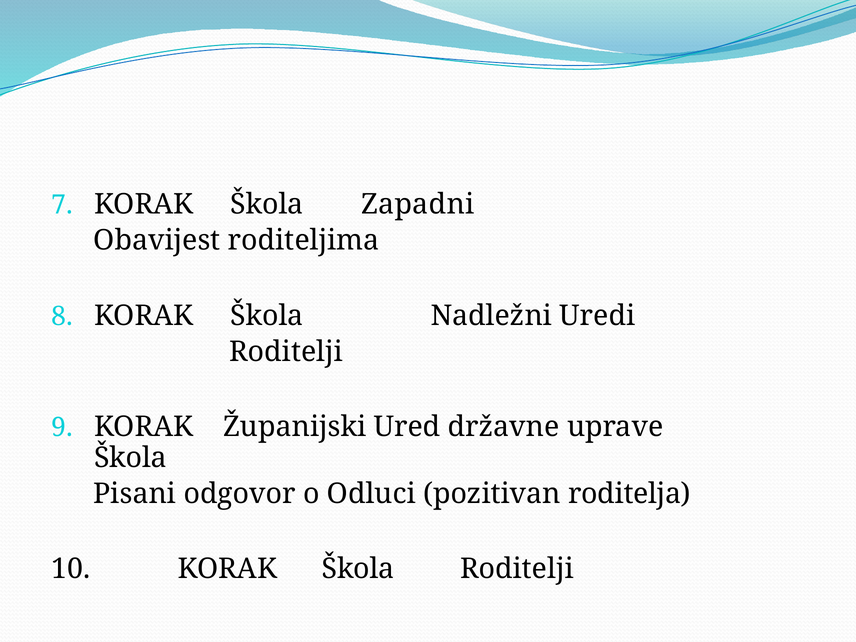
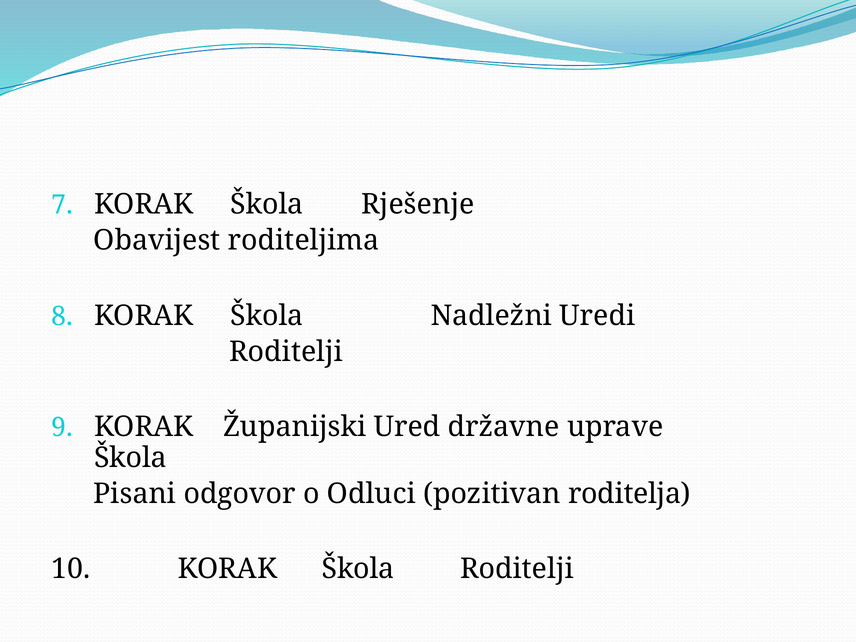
Zapadni: Zapadni -> Rješenje (418, 205)
